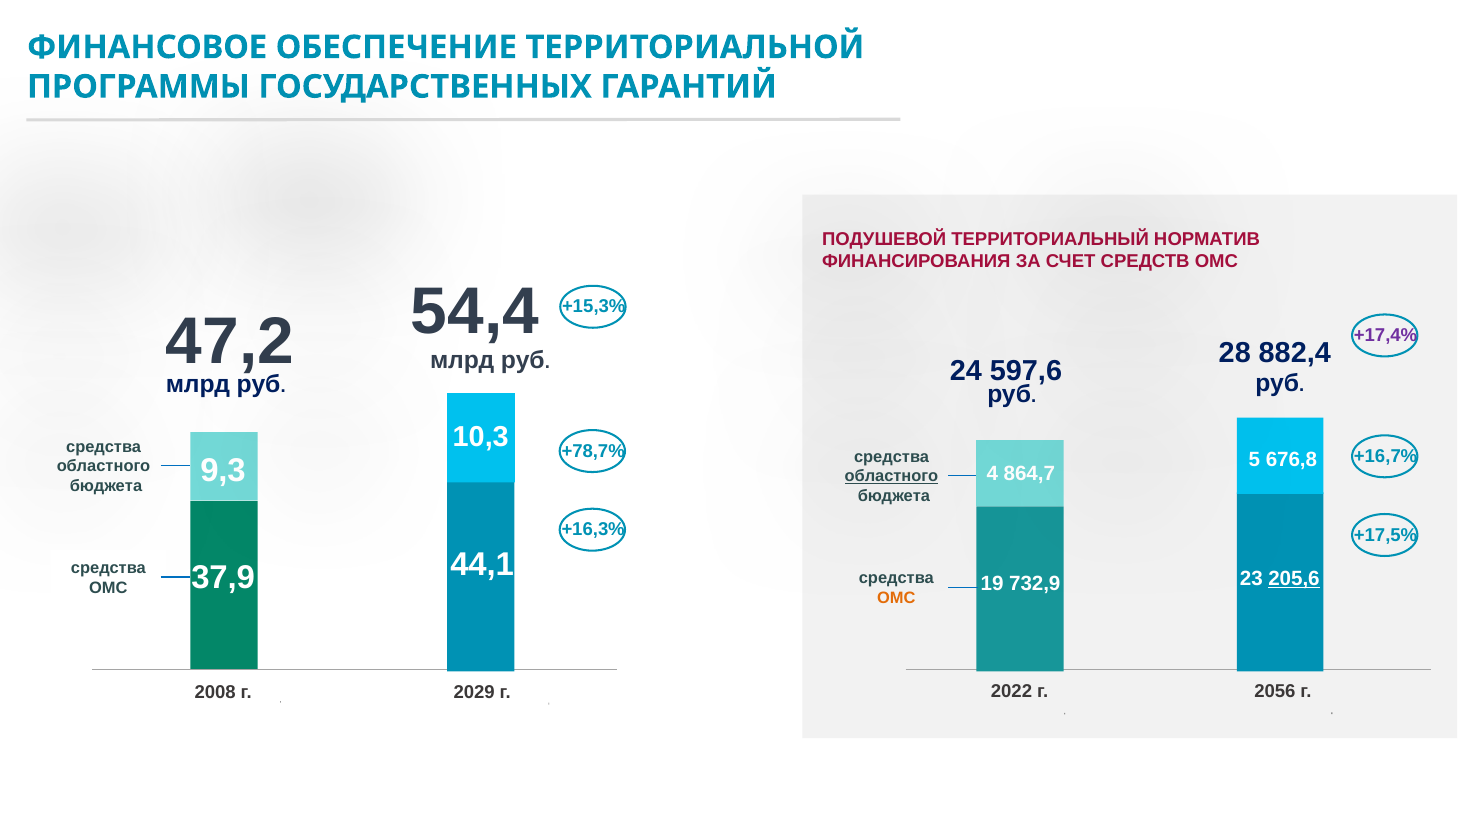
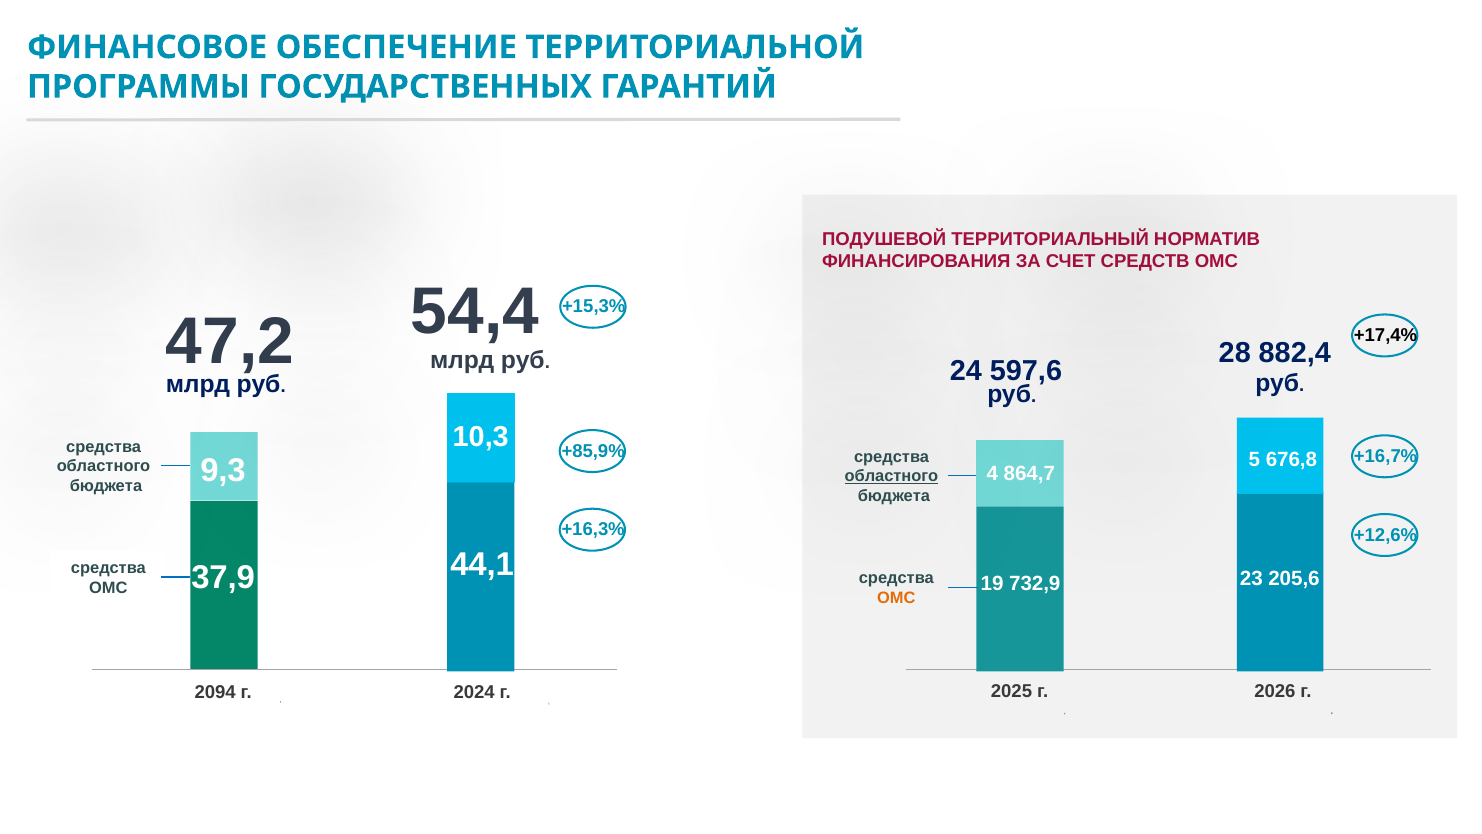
+17,4% colour: purple -> black (1386, 335)
+78,7%: +78,7% -> +85,9% (593, 451)
+17,5%: +17,5% -> +12,6% (1386, 535)
205,6 underline: present -> none (1294, 578)
2022: 2022 -> 2025 (1012, 691)
2056: 2056 -> 2026 (1275, 691)
2008: 2008 -> 2094 (215, 692)
2029: 2029 -> 2024 (474, 692)
